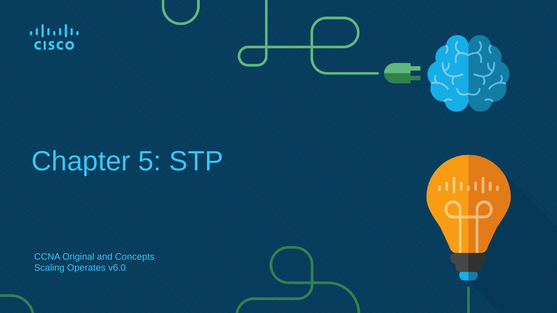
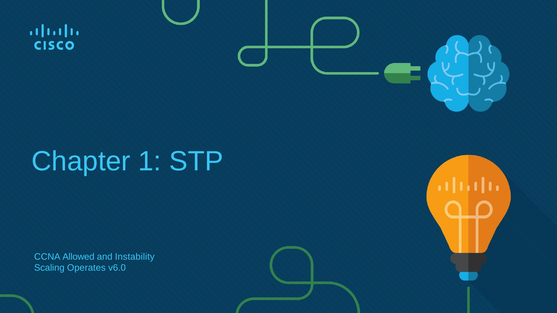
5: 5 -> 1 (150, 161)
Original: Original -> Allowed (78, 257)
Concepts: Concepts -> Instability (135, 257)
